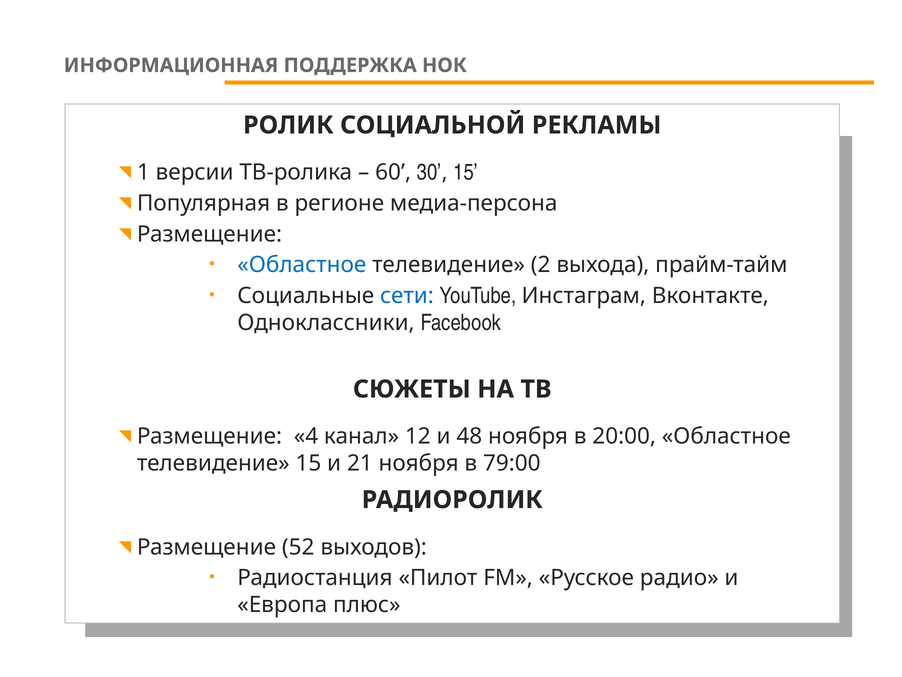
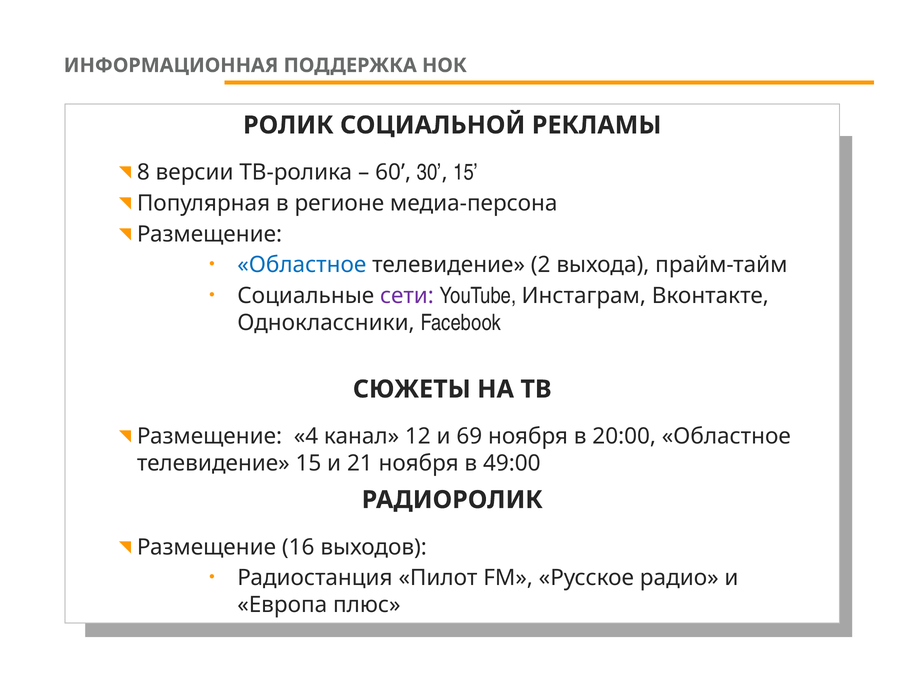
1: 1 -> 8 (143, 172)
сети colour: blue -> purple (407, 296)
48: 48 -> 69 (469, 436)
79:00: 79:00 -> 49:00 (512, 463)
52: 52 -> 16 (298, 547)
